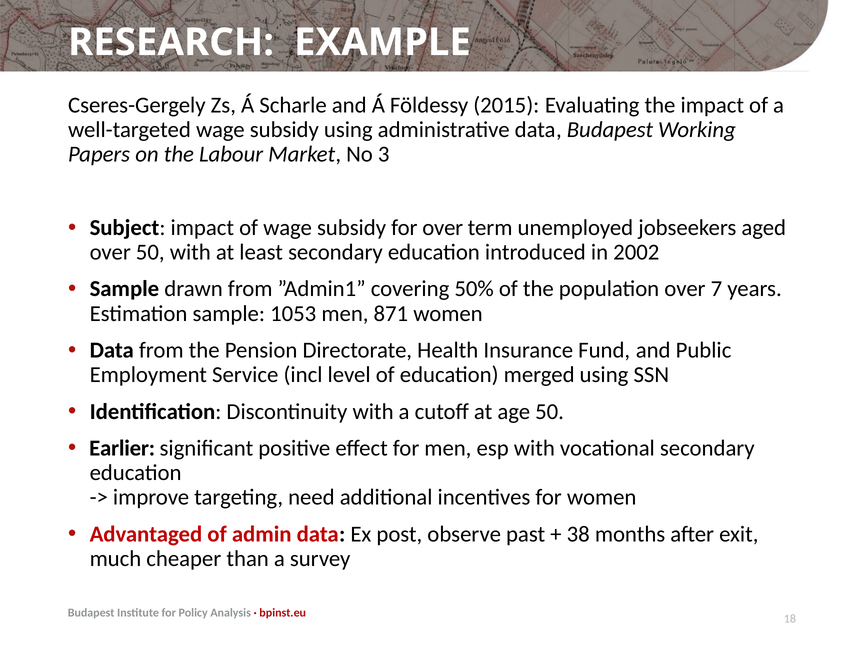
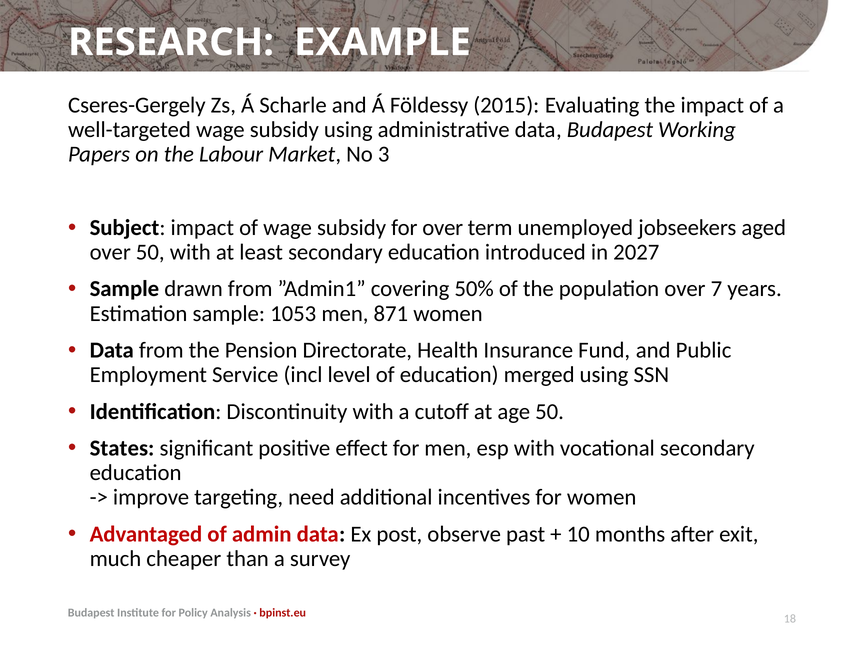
2002: 2002 -> 2027 (636, 252)
Earlier: Earlier -> States (122, 448)
38: 38 -> 10 (578, 534)
